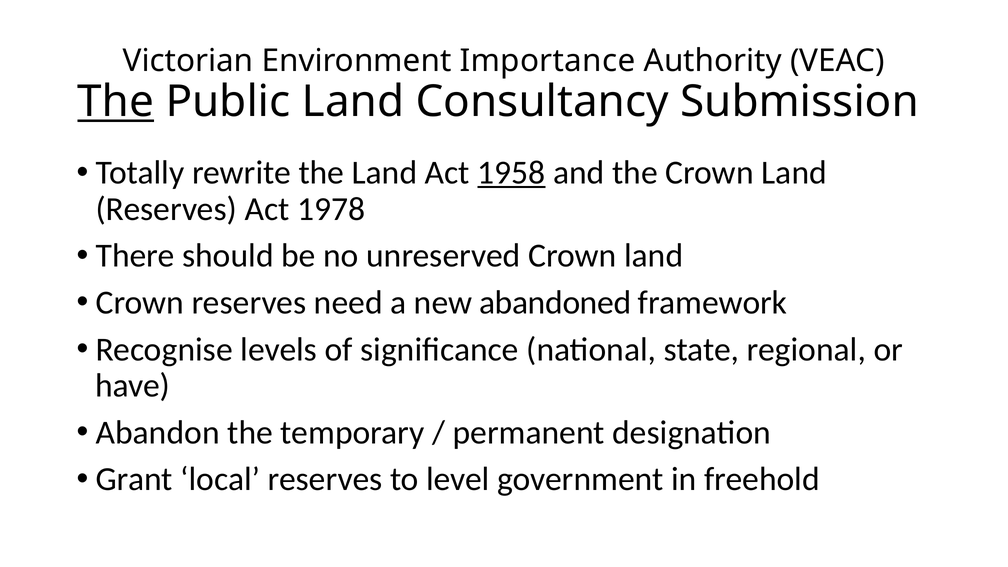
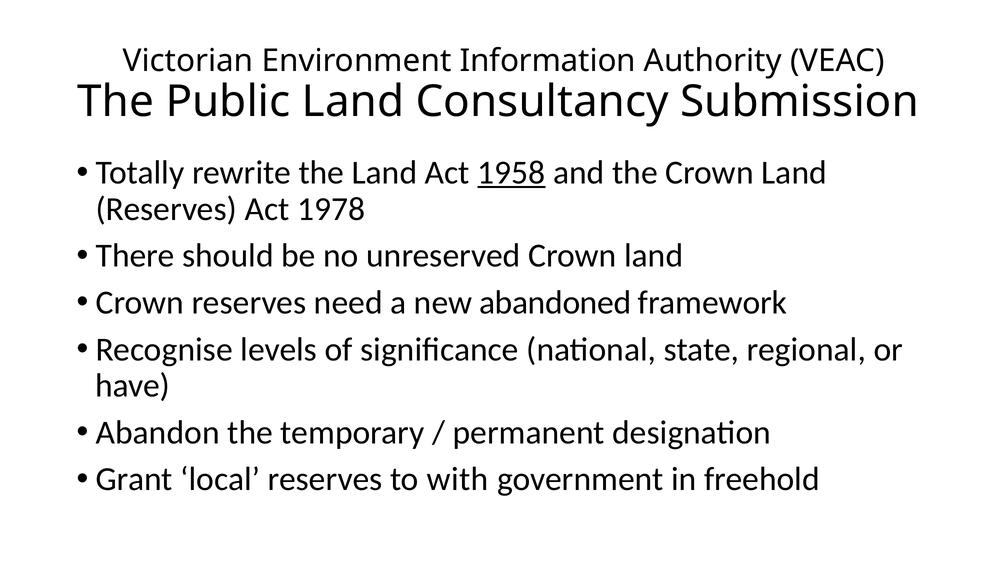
Importance: Importance -> Information (548, 61)
The underline: present -> none (116, 102)
level: level -> with (458, 479)
